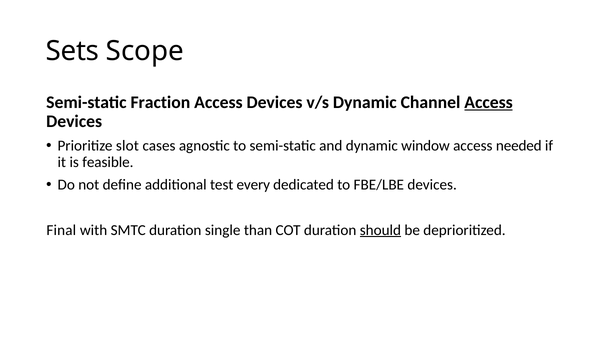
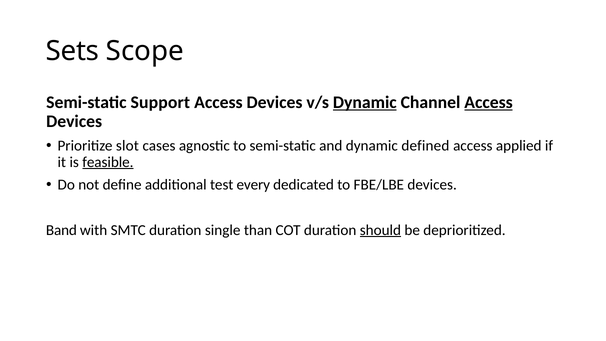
Fraction: Fraction -> Support (160, 102)
Dynamic underline: none -> present (365, 102)
window: window -> defined (425, 146)
needed: needed -> applied (519, 146)
feasible underline: none -> present (108, 162)
Final: Final -> Band (61, 230)
